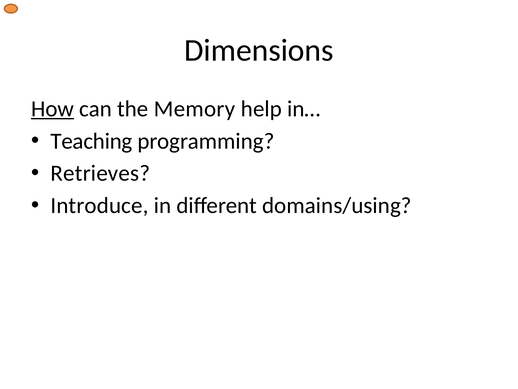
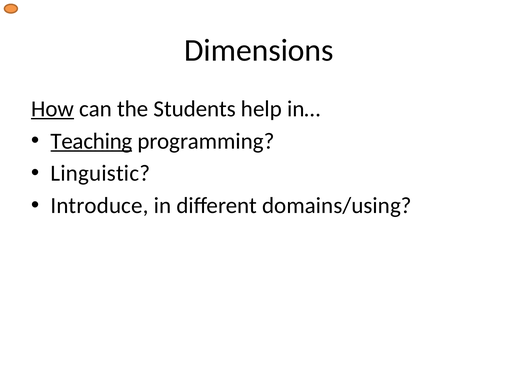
Memory: Memory -> Students (195, 109)
Teaching underline: none -> present (91, 141)
Retrieves: Retrieves -> Linguistic (100, 173)
